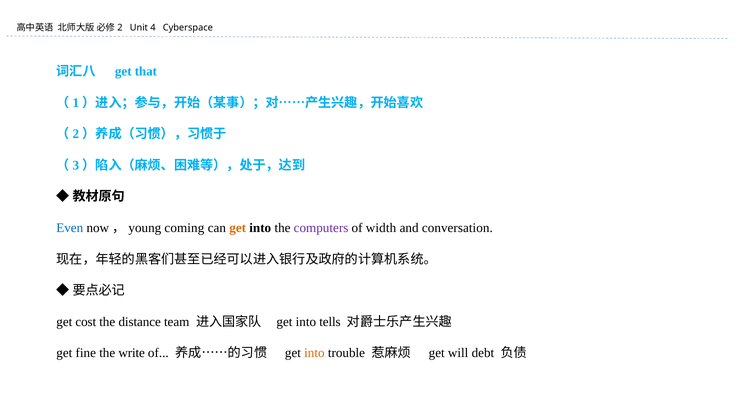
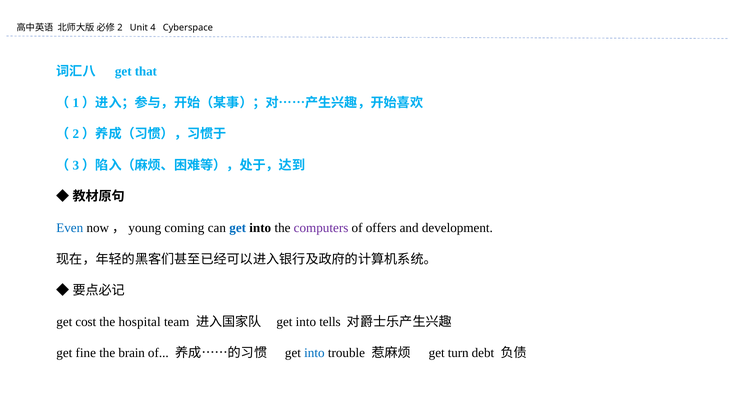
get colour: orange -> blue (238, 228)
width: width -> offers (381, 228)
conversation: conversation -> development (457, 228)
distance: distance -> hospital (140, 322)
write: write -> brain (132, 353)
into colour: orange -> blue (314, 353)
will: will -> turn (458, 353)
